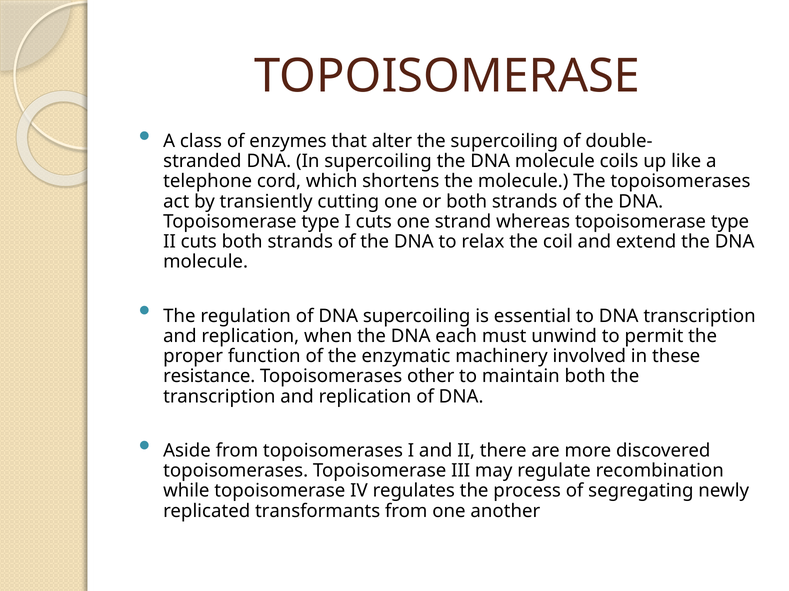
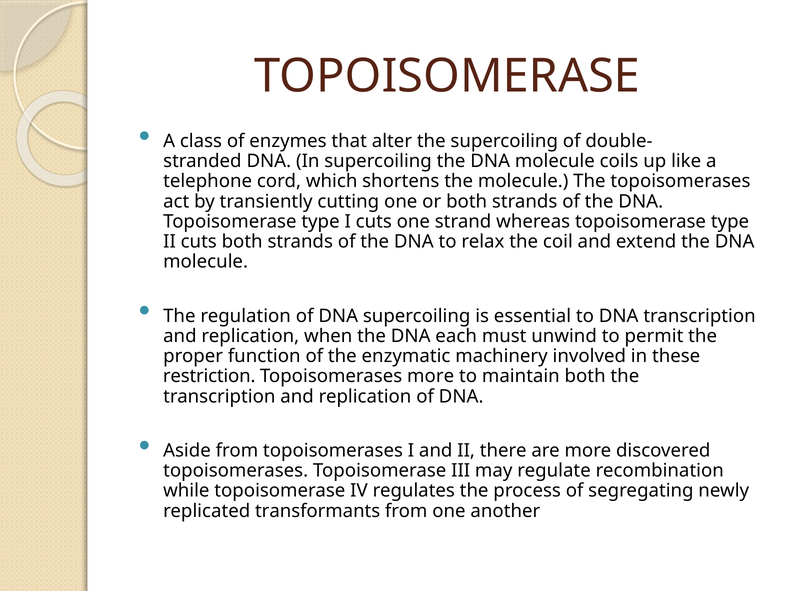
resistance: resistance -> restriction (209, 377)
Topoisomerases other: other -> more (431, 377)
